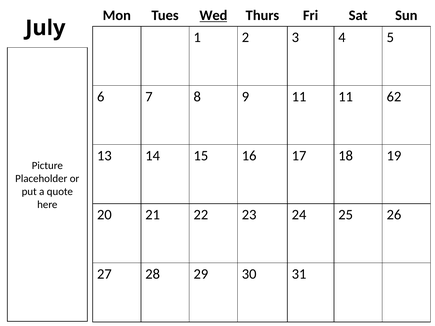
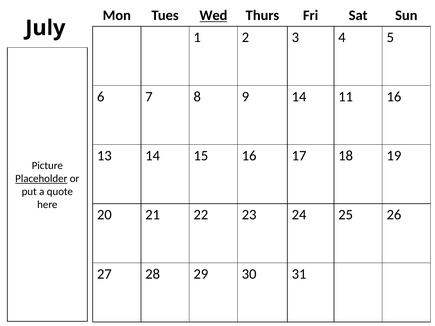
9 11: 11 -> 14 (299, 97)
11 62: 62 -> 16 (394, 97)
Placeholder underline: none -> present (41, 179)
